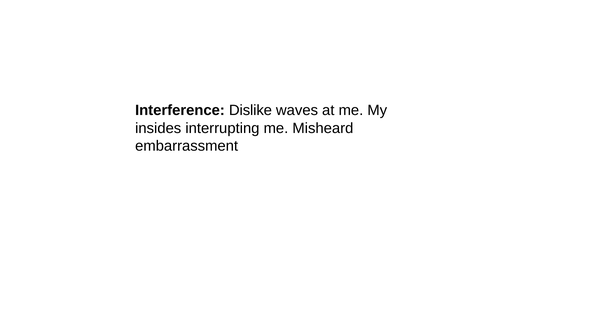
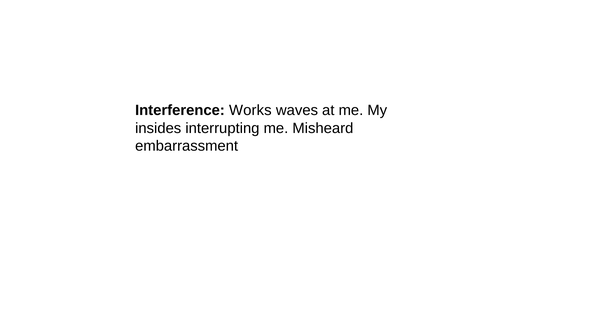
Dislike: Dislike -> Works (250, 110)
